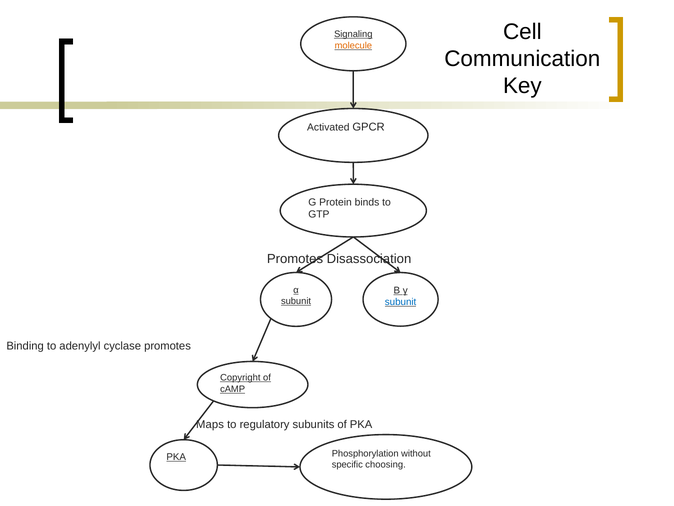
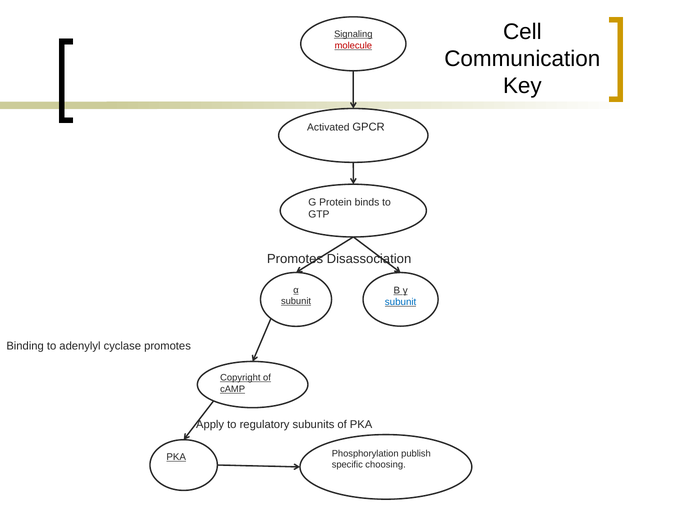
molecule colour: orange -> red (353, 46)
Maps: Maps -> Apply (210, 424)
without: without -> publish (416, 453)
